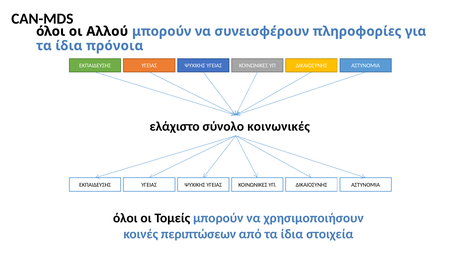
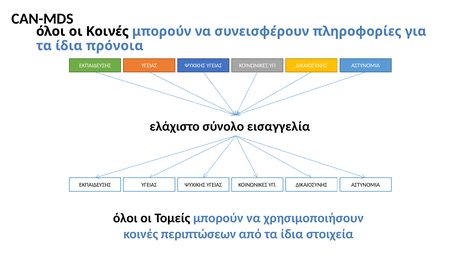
οι Αλλού: Αλλού -> Κοινές (107, 31)
κοινωνικές: κοινωνικές -> εισαγγελία (279, 126)
